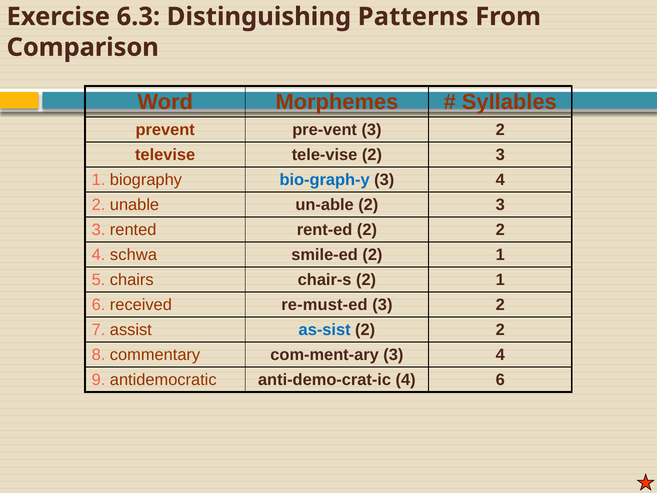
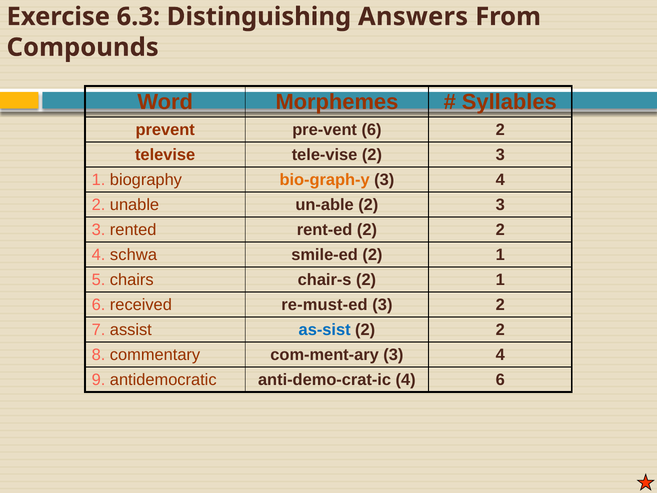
Patterns: Patterns -> Answers (413, 17)
Comparison: Comparison -> Compounds (83, 47)
pre-vent 3: 3 -> 6 (372, 130)
bio-graph-y colour: blue -> orange (325, 180)
